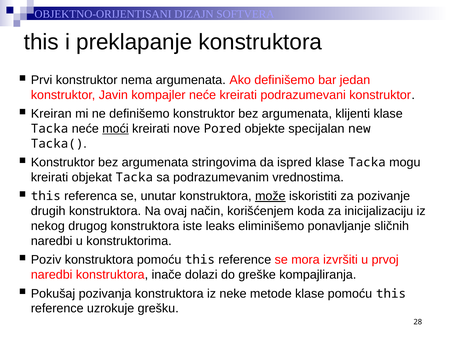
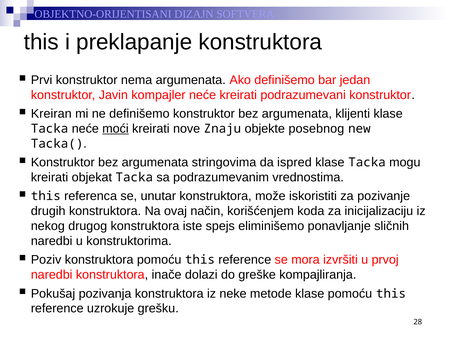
Pored: Pored -> Znaju (222, 129)
specijalan: specijalan -> posebnog (316, 129)
može underline: present -> none (270, 196)
leaks: leaks -> spejs (220, 226)
